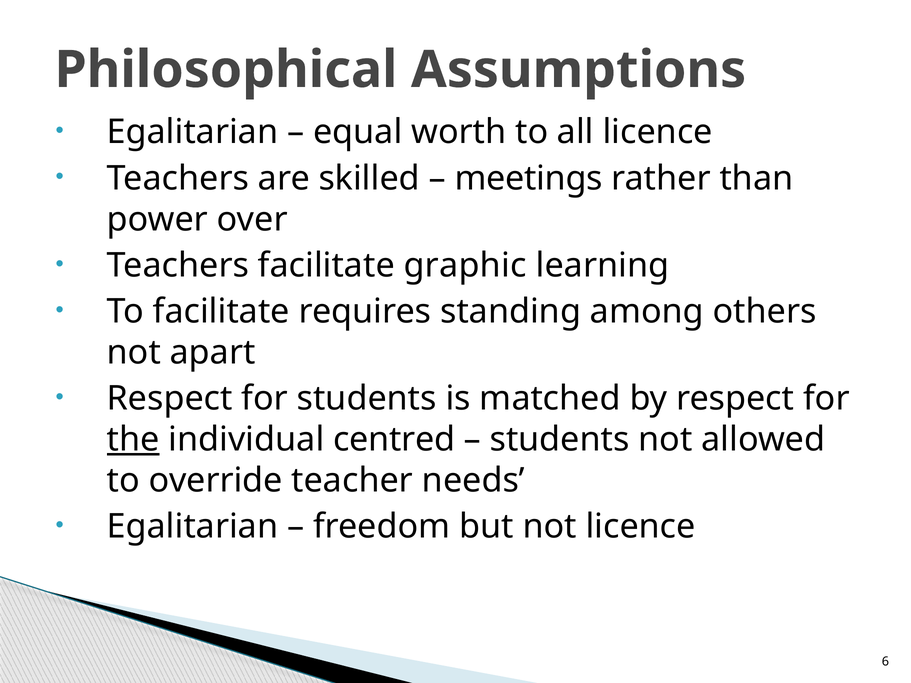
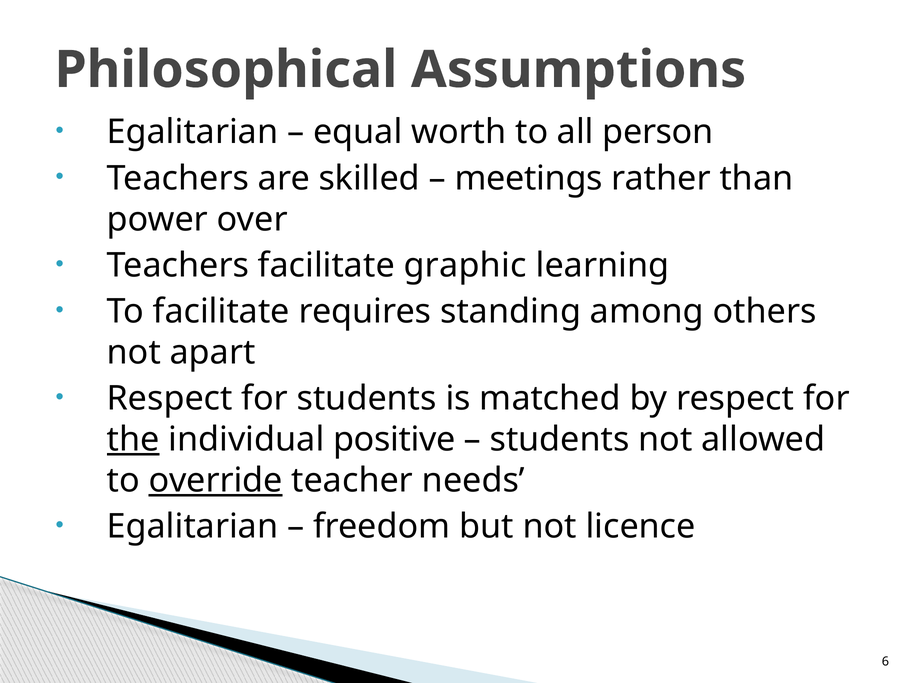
all licence: licence -> person (658, 132)
centred: centred -> positive (394, 440)
override underline: none -> present (216, 481)
